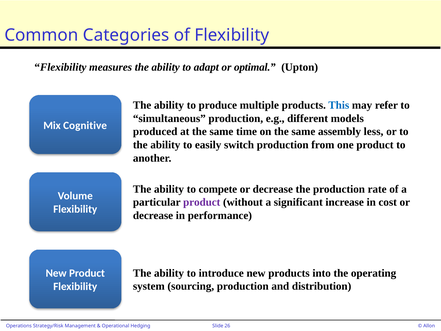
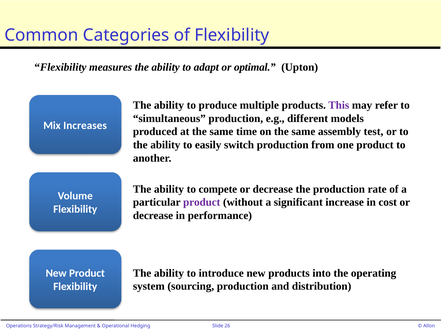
This colour: blue -> purple (339, 105)
Cognitive: Cognitive -> Increases (85, 125)
less: less -> test (374, 132)
